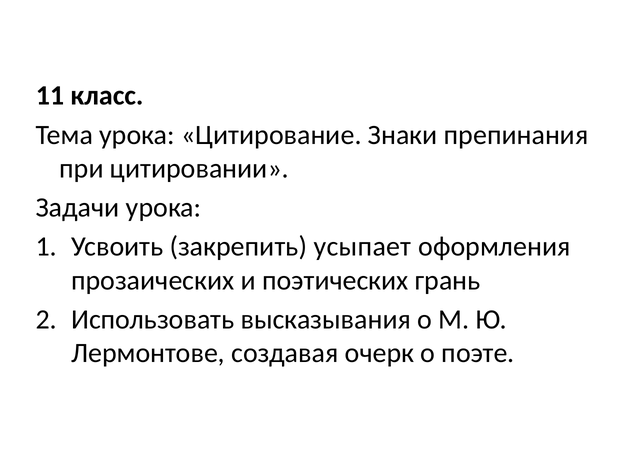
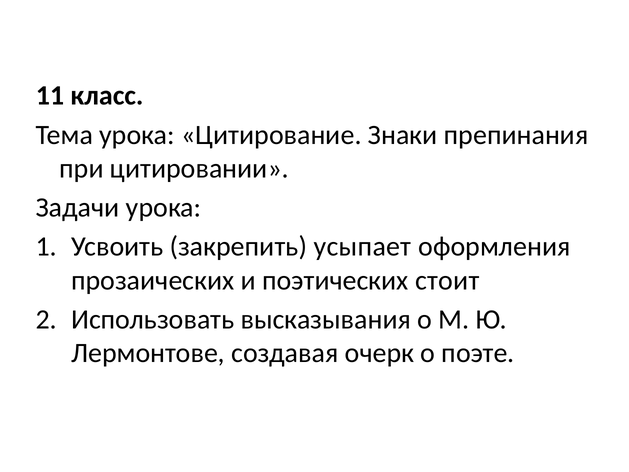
грань: грань -> стоит (447, 280)
